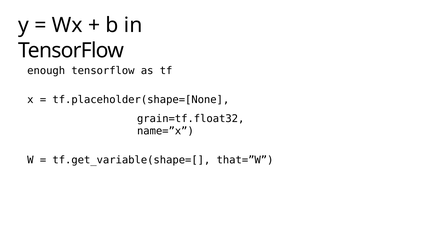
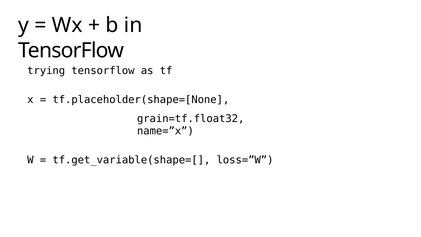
enough: enough -> trying (46, 71)
that=”W: that=”W -> loss=”W (245, 160)
